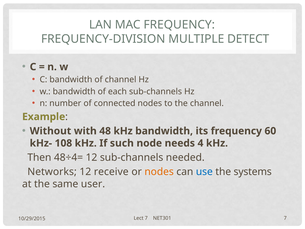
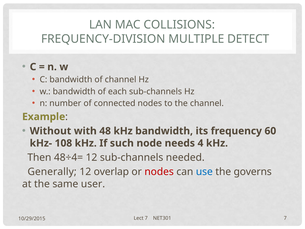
MAC FREQUENCY: FREQUENCY -> COLLISIONS (179, 25)
Networks: Networks -> Generally (52, 172)
receive: receive -> overlap (111, 172)
nodes colour: orange -> red (159, 172)
systems: systems -> governs (253, 172)
